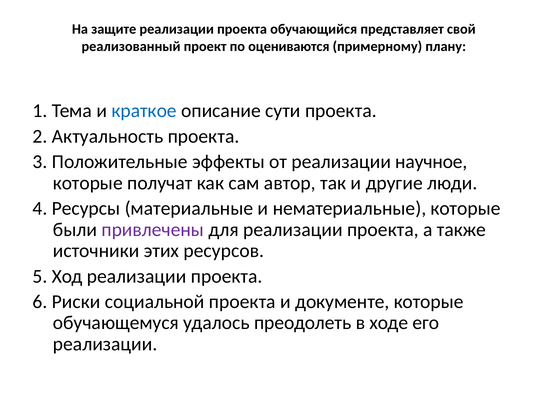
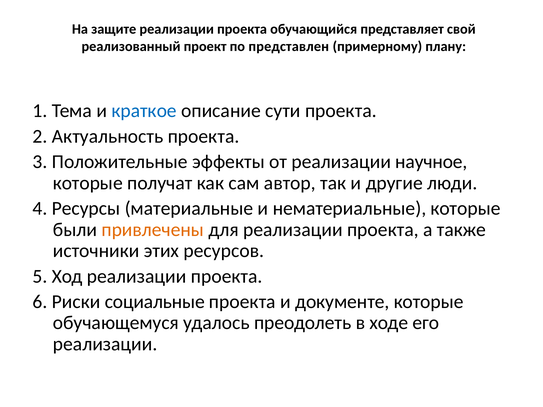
оцениваются: оцениваются -> представлен (289, 46)
привлечены colour: purple -> orange (153, 230)
социальной: социальной -> социальные (155, 302)
